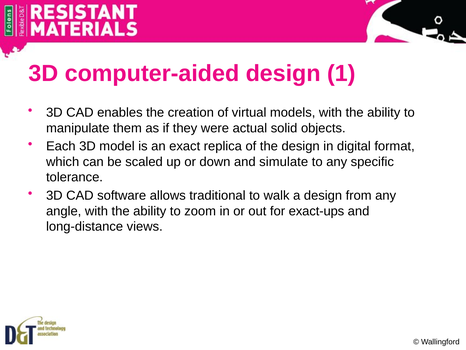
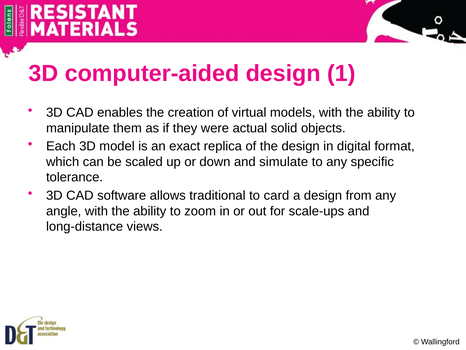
walk: walk -> card (276, 195)
exact-ups: exact-ups -> scale-ups (316, 211)
